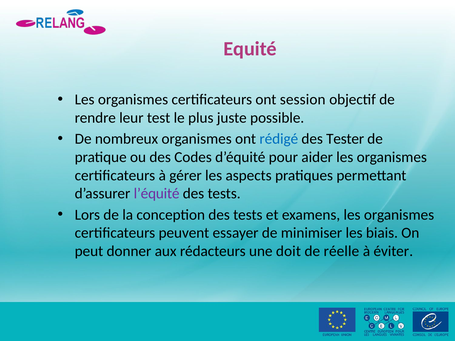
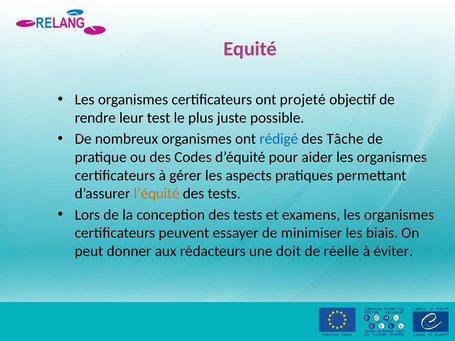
session: session -> projeté (303, 100)
Tester: Tester -> Tâche (345, 139)
l’équité colour: purple -> orange (157, 194)
